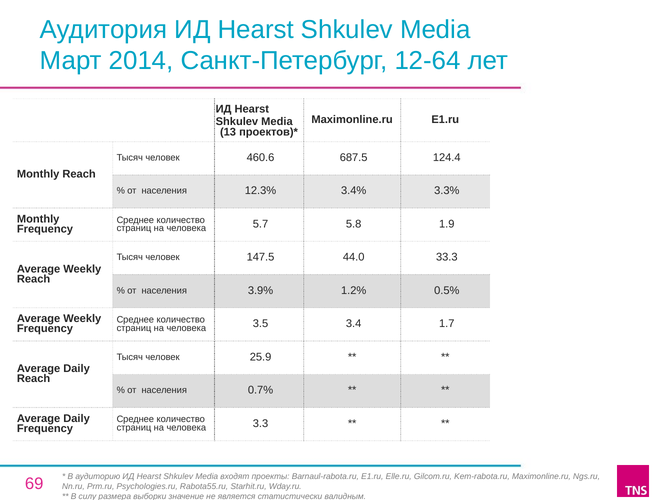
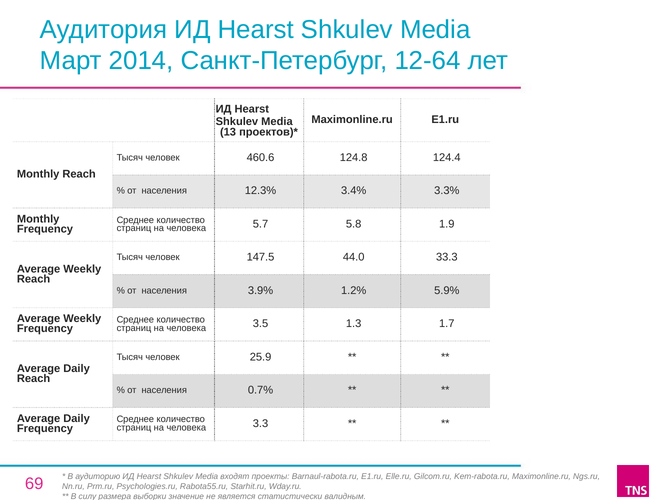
687.5: 687.5 -> 124.8 (354, 157)
0.5%: 0.5% -> 5.9% (447, 290)
3.4: 3.4 -> 1.3 (354, 323)
